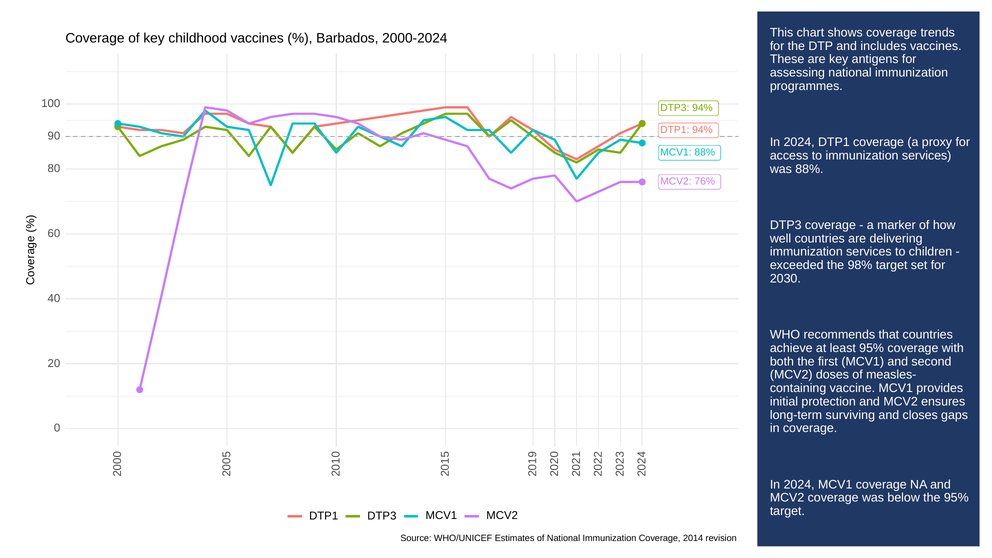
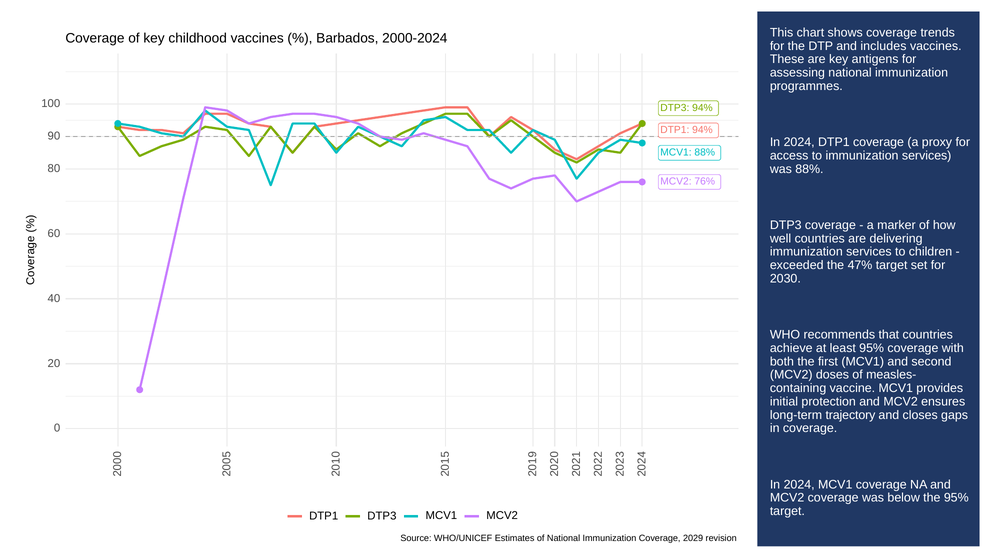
98%: 98% -> 47% (860, 265)
surviving: surviving -> trajectory (850, 415)
2014: 2014 -> 2029 (693, 538)
